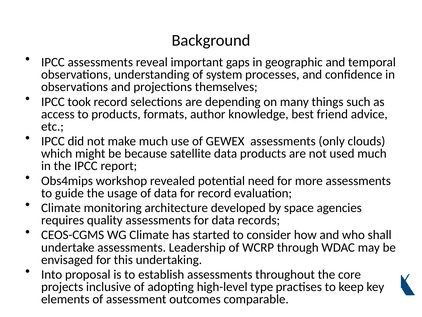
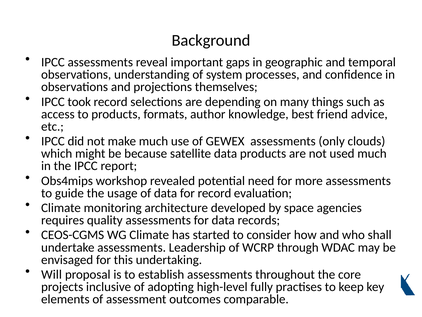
Into: Into -> Will (52, 274)
type: type -> fully (262, 287)
